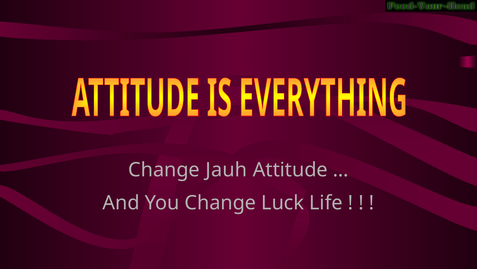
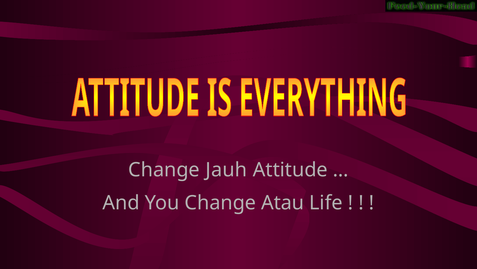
Luck: Luck -> Atau (283, 202)
